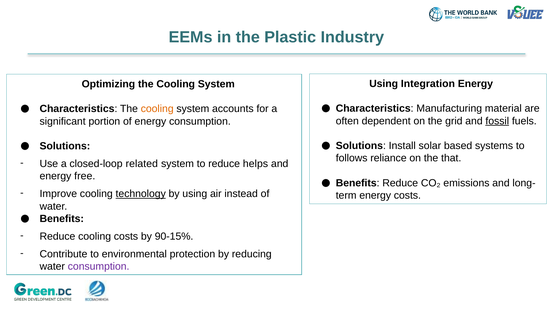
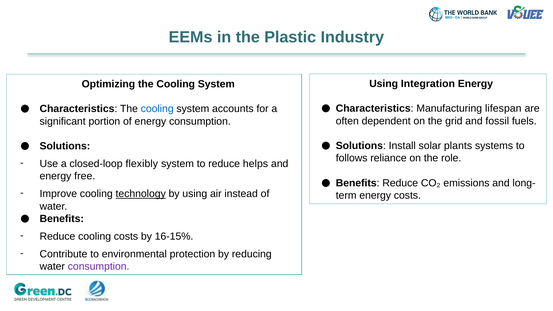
material: material -> lifespan (503, 108)
cooling colour: orange -> blue (157, 109)
fossil underline: present -> none (497, 121)
based: based -> plants (458, 146)
that: that -> role (451, 158)
related: related -> flexibly (142, 164)
90-15%: 90-15% -> 16-15% (174, 236)
